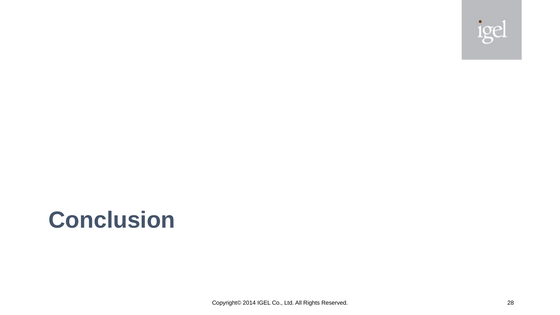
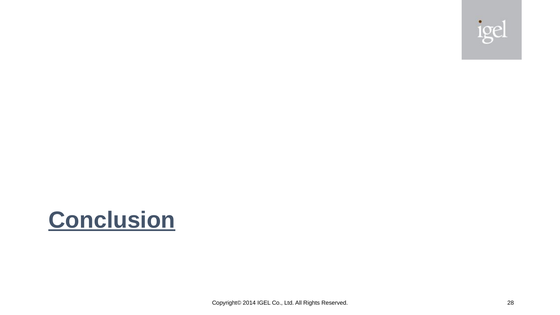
Conclusion underline: none -> present (112, 220)
